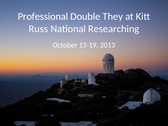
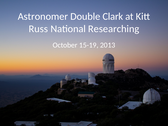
Professional: Professional -> Astronomer (43, 16)
They: They -> Clark (113, 16)
